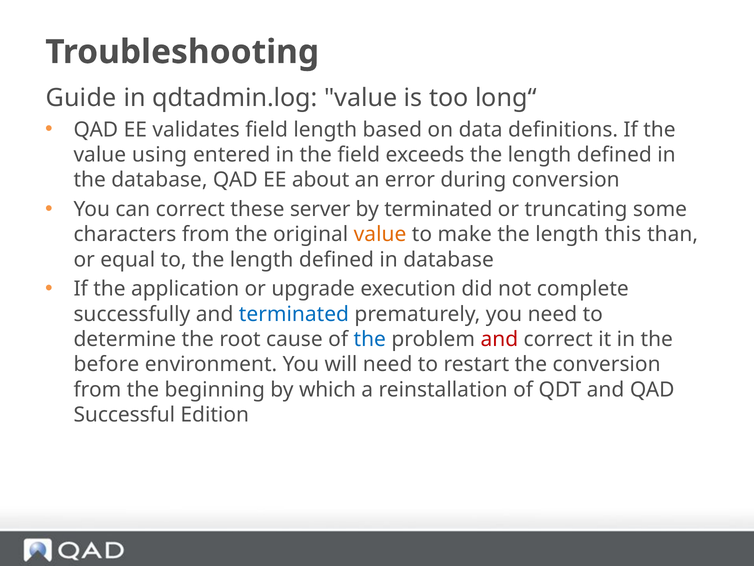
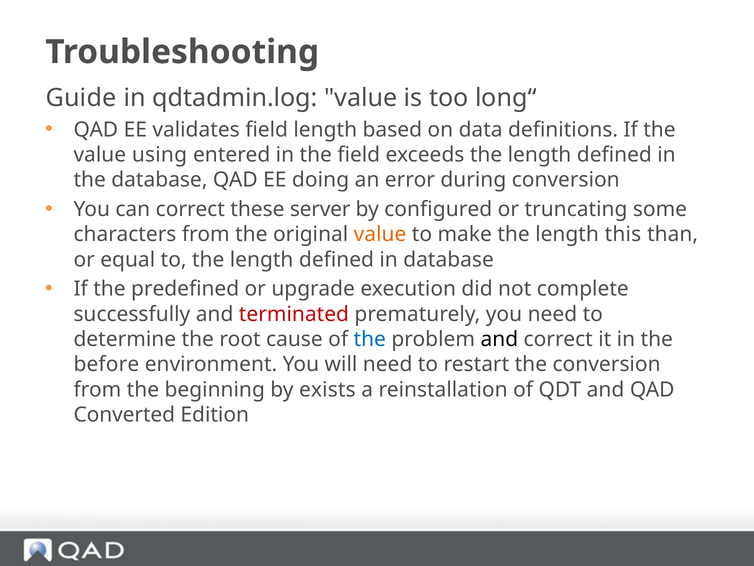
about: about -> doing (321, 180)
by terminated: terminated -> configured (438, 209)
application: application -> predefined (185, 289)
terminated colour: blue -> red (294, 314)
and colour: red -> black (499, 339)
which: which -> exists (327, 389)
Successful: Successful -> Converted (124, 414)
